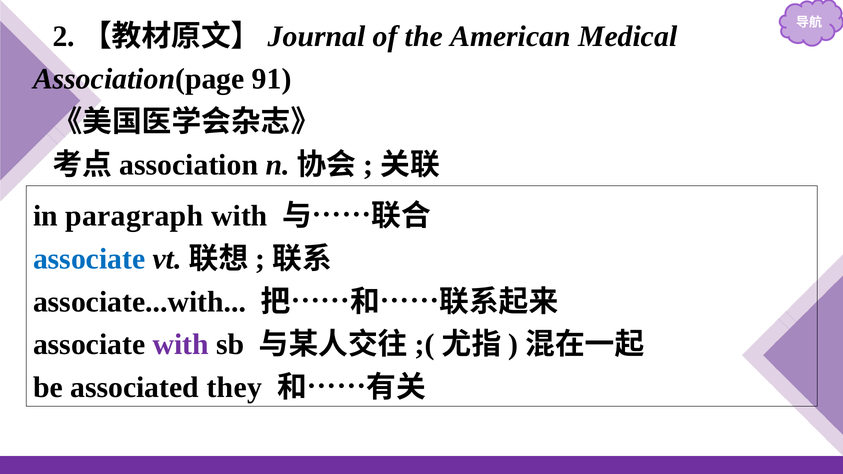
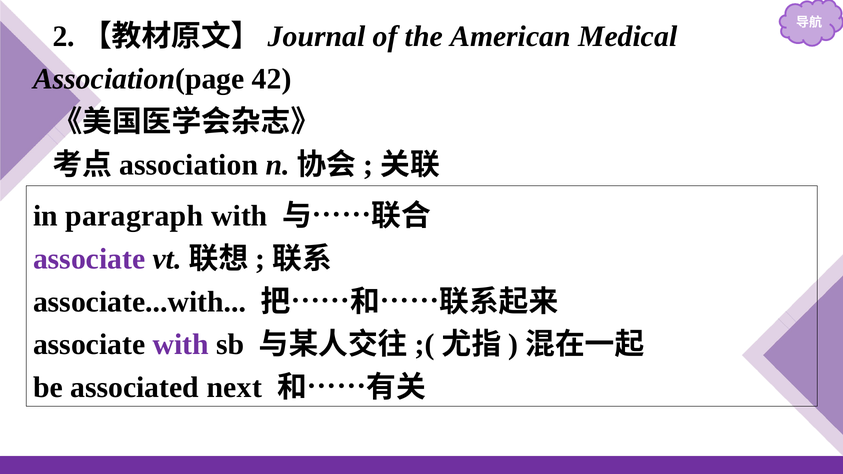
91: 91 -> 42 (272, 79)
associate colour: blue -> purple (89, 259)
they: they -> next (234, 388)
